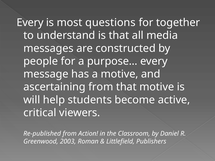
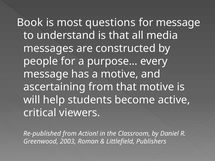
Every: Every -> Book (30, 23)
for together: together -> message (178, 23)
